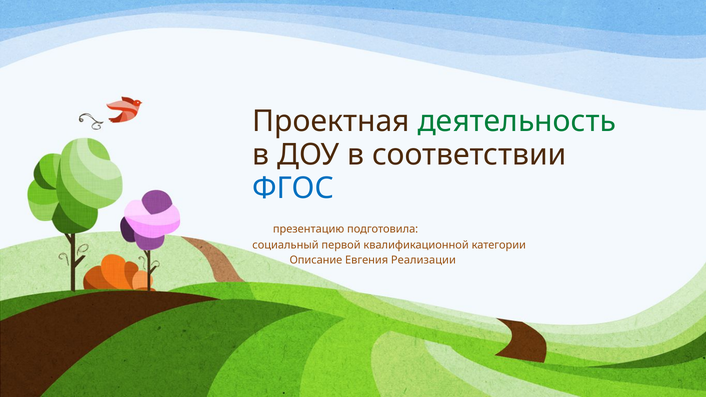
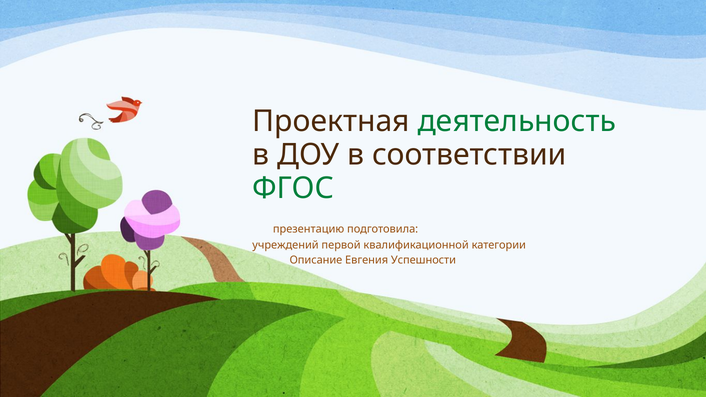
ФГОС colour: blue -> green (293, 188)
социальный: социальный -> учреждений (286, 245)
Реализации: Реализации -> Успешности (424, 260)
